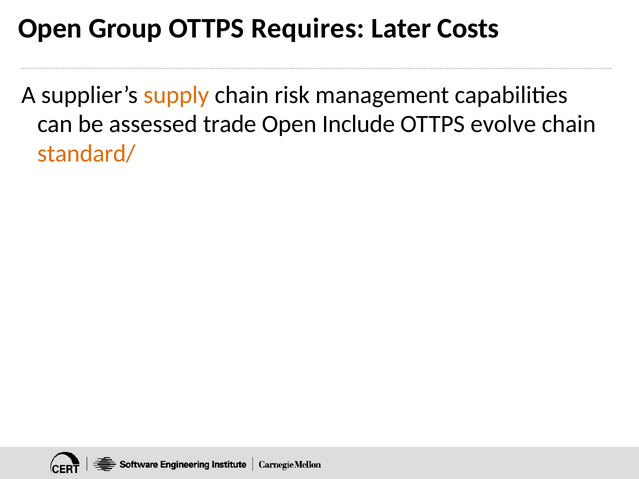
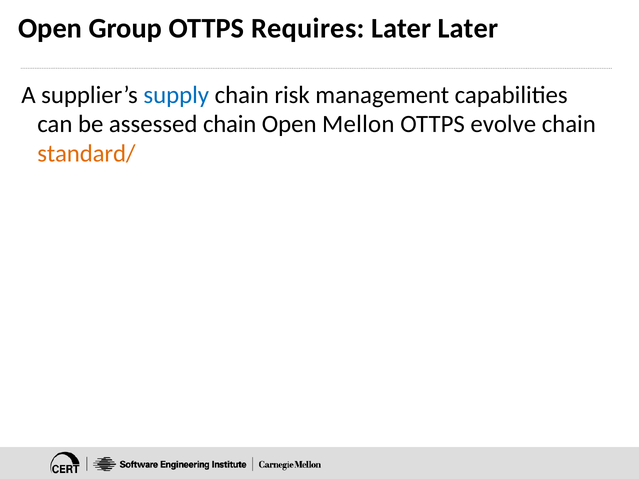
Later Costs: Costs -> Later (468, 28)
supply colour: orange -> blue (176, 95)
assessed trade: trade -> chain (230, 124)
Include: Include -> Mellon (358, 124)
